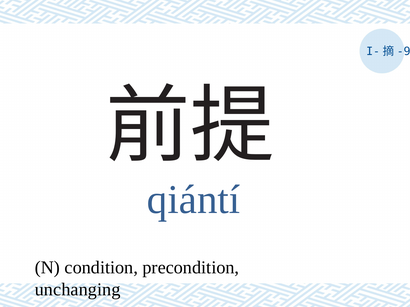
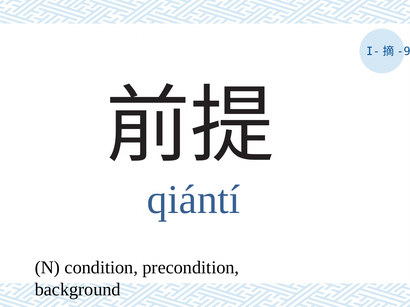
unchanging: unchanging -> background (78, 290)
